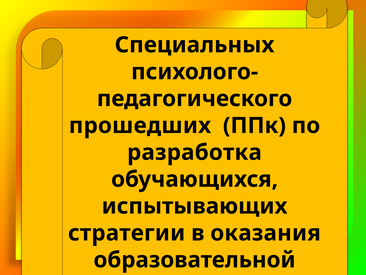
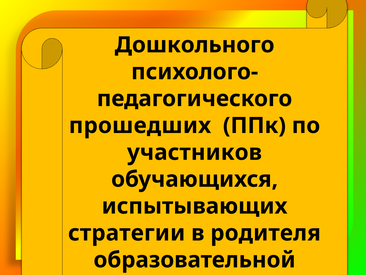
Специальных: Специальных -> Дошкольного (195, 45)
разработка: разработка -> участников (195, 152)
оказания: оказания -> родителя (266, 233)
